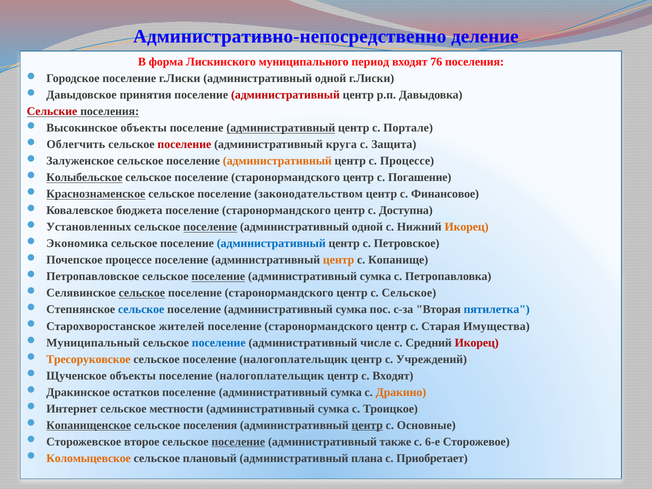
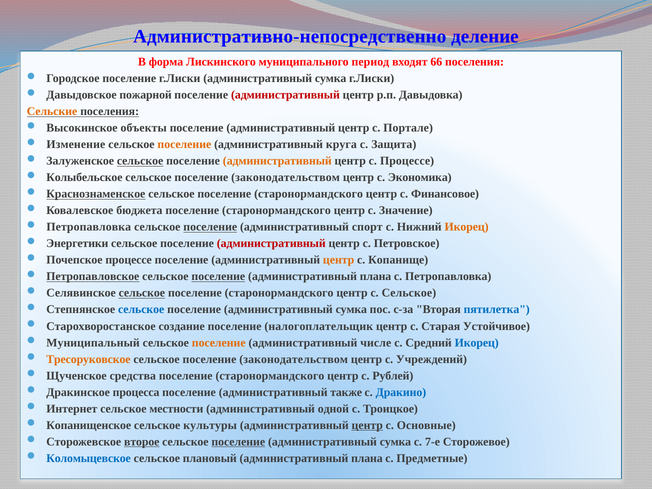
76: 76 -> 66 (436, 62)
г.Лиски административный одной: одной -> сумка (331, 79)
принятия: принятия -> пожарной (146, 95)
Сельские colour: red -> orange (52, 112)
административный underline: present -> none (281, 128)
Облегчить: Облегчить -> Изменение (76, 145)
поселение colour: red -> orange (184, 145)
сельское underline: none -> present (140, 161)
Колыбельское underline: present -> none (84, 178)
старонормандского: старонормандского -> законодательством (286, 178)
Погашение: Погашение -> Экономика (420, 178)
законодательством: законодательством -> старонормандского (309, 194)
Доступна: Доступна -> Значение (406, 211)
Установленных: Установленных -> Петропавловка (89, 227)
одной: одной -> спорт (367, 227)
Экономика: Экономика -> Энергетики (77, 244)
административный colour: blue -> red (271, 244)
Петропавловское underline: none -> present (93, 277)
сумка: сумка -> плана (376, 277)
жителей: жителей -> создание (182, 326)
старонормандского: старонормандского -> налогоплательщик (319, 326)
Имущества: Имущества -> Устойчивое (497, 326)
поселение colour: blue -> orange (219, 343)
Икорец colour: red -> blue (477, 343)
налогоплательщик: налогоплательщик -> законодательством (294, 359)
Щученское объекты: объекты -> средства (133, 376)
налогоплательщик: налогоплательщик -> старонормандского (270, 376)
с Входят: Входят -> Рублей (393, 376)
остатков: остатков -> процесса (136, 392)
сумка: сумка -> также (346, 392)
Дракино colour: orange -> blue (401, 392)
сумка: сумка -> одной (333, 409)
Копанищенское underline: present -> none (89, 425)
сельское поселения: поселения -> культуры (210, 425)
второе underline: none -> present (142, 442)
также: также -> сумка (395, 442)
6-е: 6-е -> 7-е (433, 442)
Коломыцевское colour: orange -> blue (89, 458)
Приобретает: Приобретает -> Предметные (432, 458)
